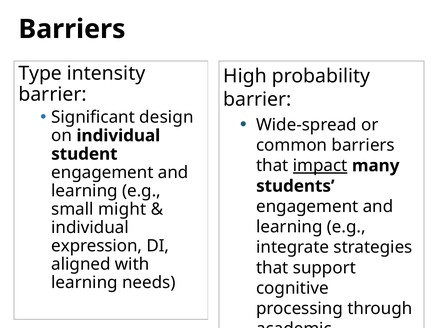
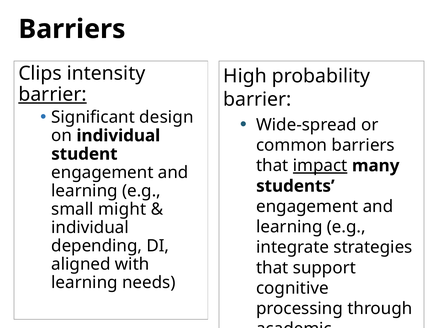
Type: Type -> Clips (40, 74)
barrier underline: none -> present (53, 95)
expression: expression -> depending (97, 246)
